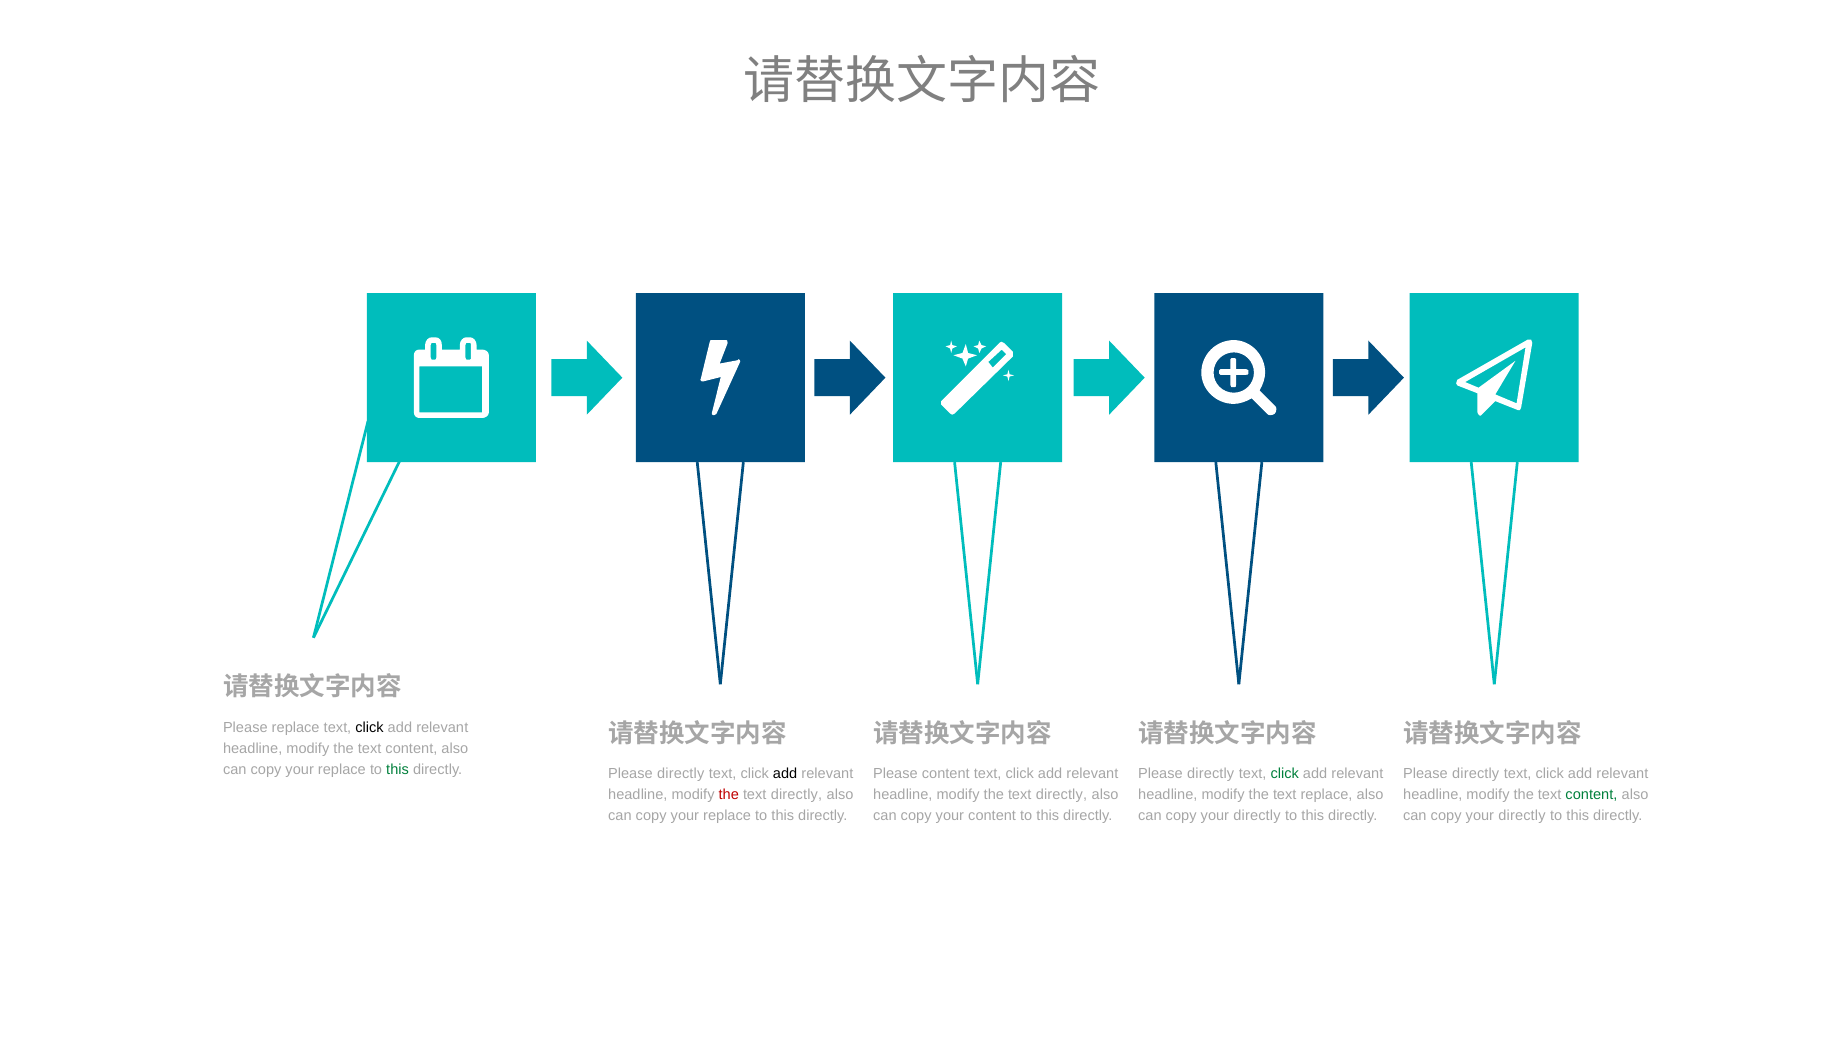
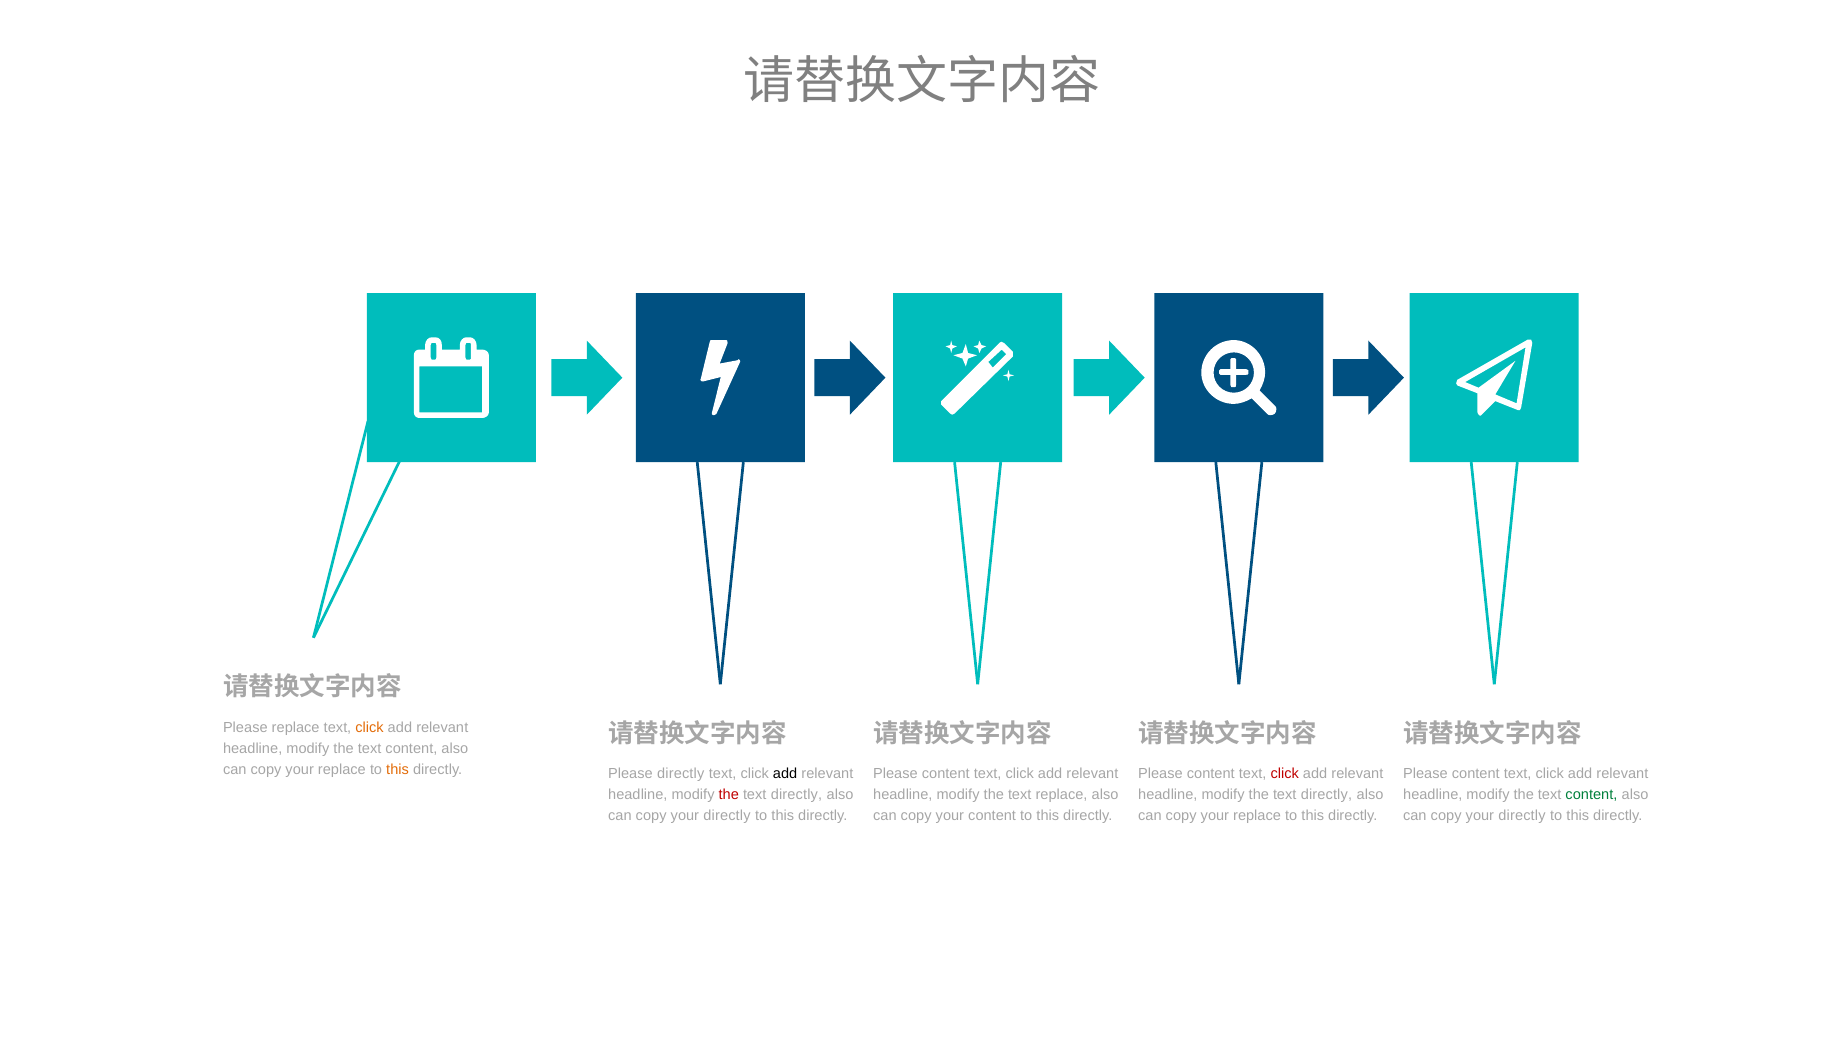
click colour: black -> orange (370, 728)
this colour: green -> orange (398, 770)
directly: directly -> content (1211, 774)
click colour: green -> red (1285, 774)
directly: directly -> content (1476, 774)
directly: directly -> replace (1061, 795)
replace: replace -> directly (1326, 795)
replace: replace -> directly (727, 816)
directly: directly -> replace (1257, 816)
